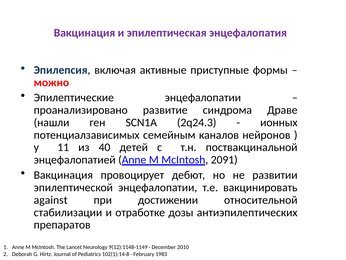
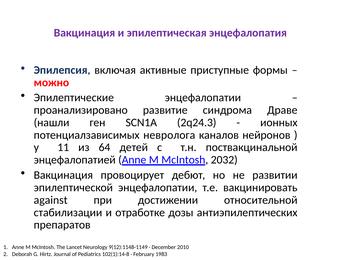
семейным: семейным -> невролога (169, 135)
40: 40 -> 64 (104, 147)
2091: 2091 -> 2032 (224, 160)
